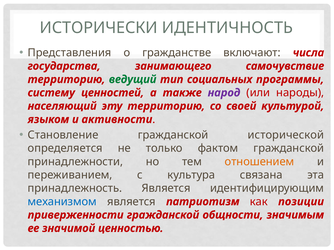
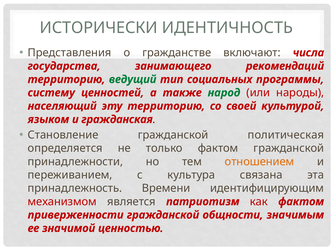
самочувствие: самочувствие -> рекомендаций (285, 66)
народ colour: purple -> green (224, 93)
активности: активности -> гражданская (117, 120)
исторической: исторической -> политическая (286, 135)
принадлежность Является: Является -> Времени (166, 189)
механизмом colour: blue -> red (62, 202)
как позиции: позиции -> фактом (301, 202)
